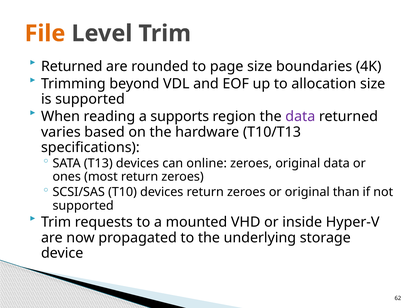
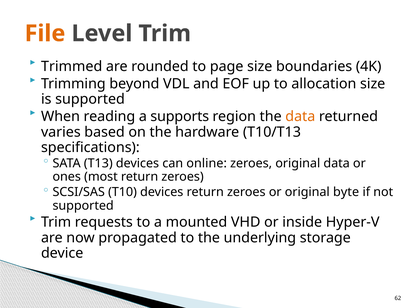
Returned: Returned -> Trimmed (72, 66)
data colour: purple -> orange (300, 117)
than: than -> byte (346, 192)
